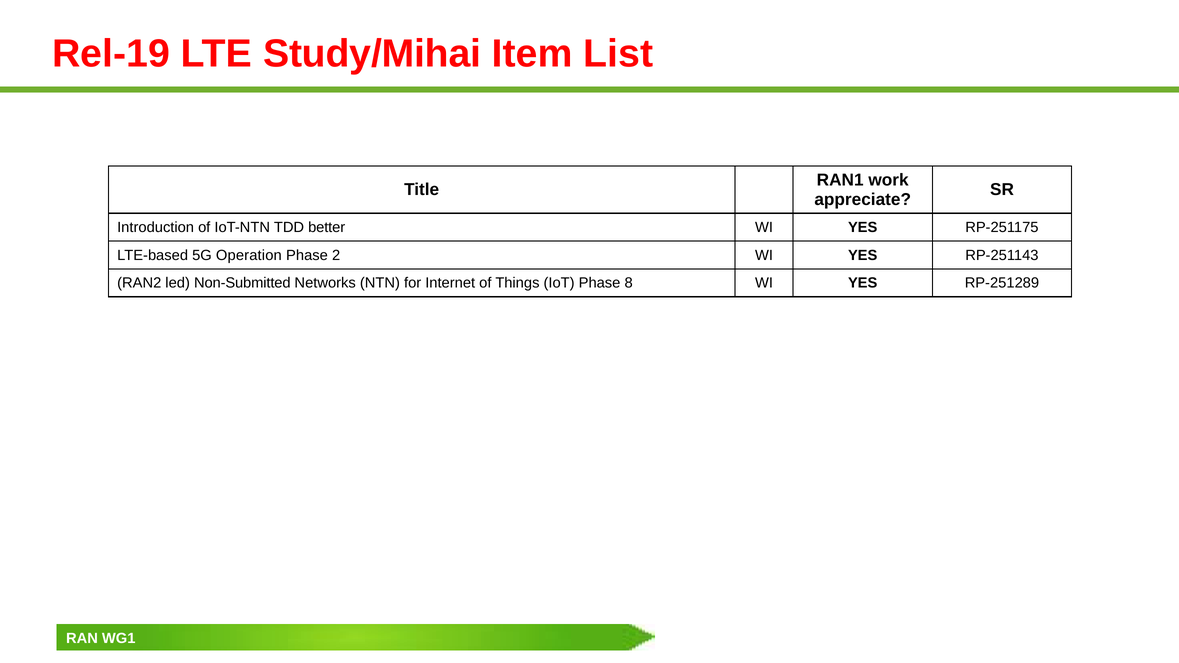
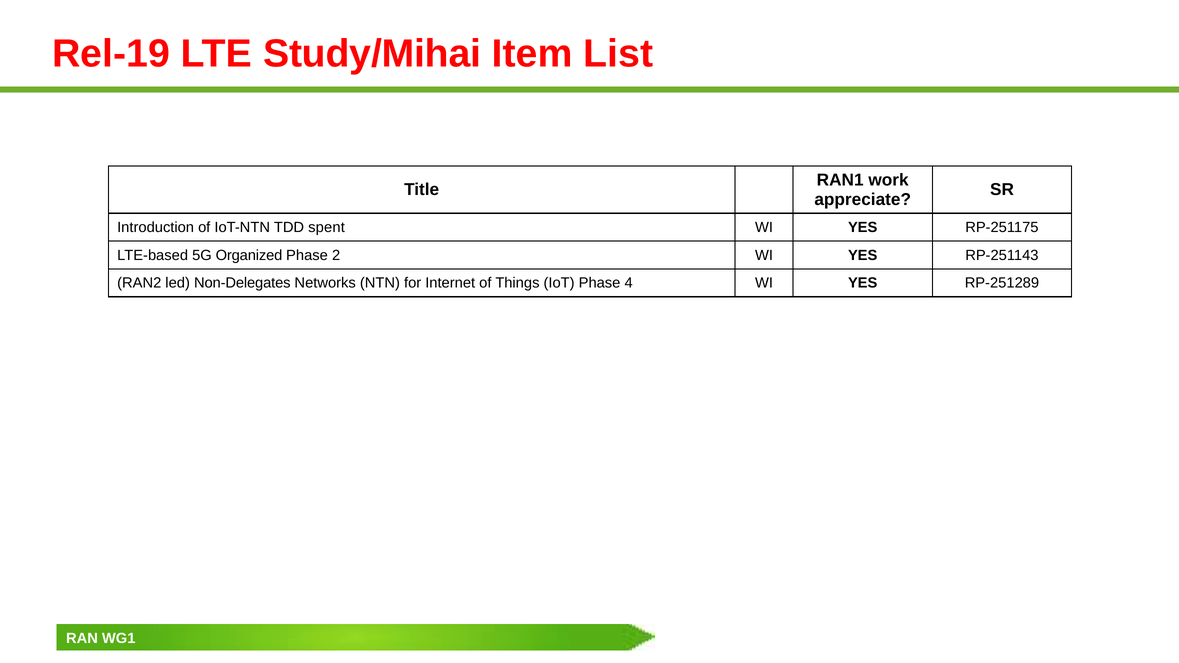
better: better -> spent (327, 228)
Operation: Operation -> Organized (249, 255)
Non-Submitted: Non-Submitted -> Non-Delegates (242, 283)
8: 8 -> 4 (629, 283)
